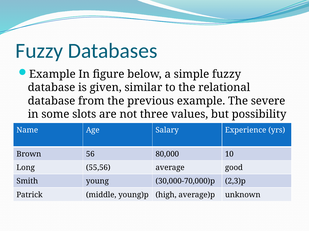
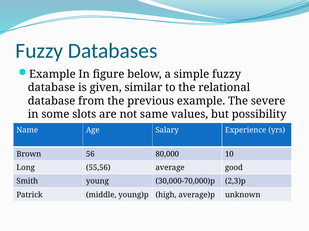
three: three -> same (154, 115)
